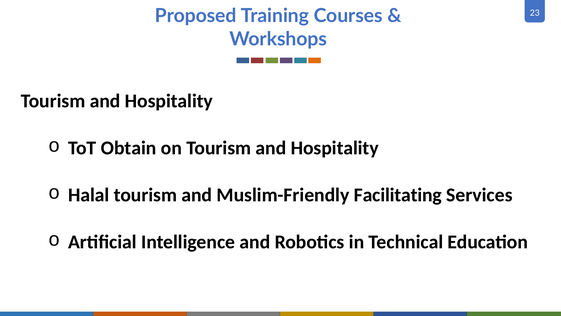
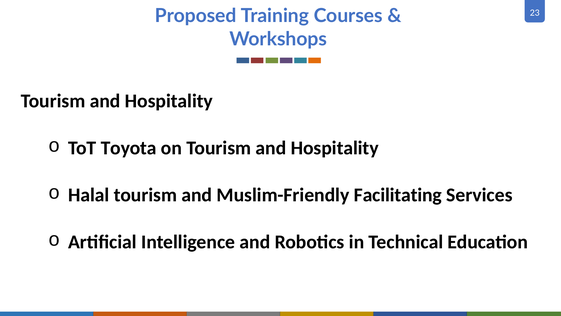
Obtain: Obtain -> Toyota (129, 148)
